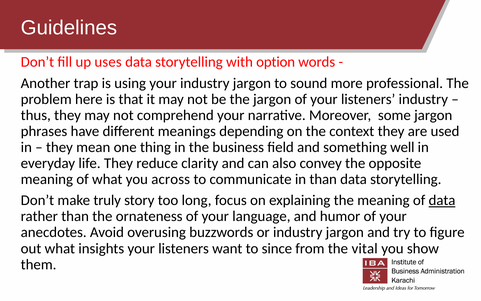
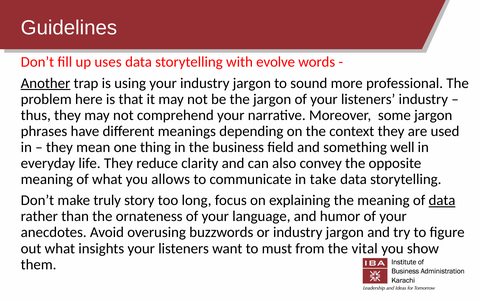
option: option -> evolve (276, 62)
Another underline: none -> present (45, 83)
across: across -> allows (171, 179)
in than: than -> take (323, 179)
since: since -> must (277, 248)
